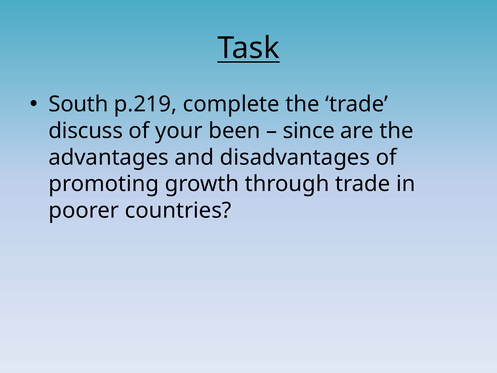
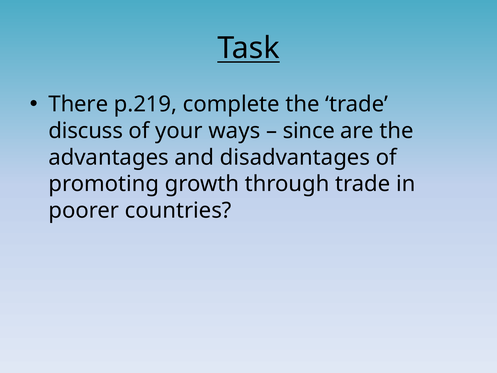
South: South -> There (78, 104)
been: been -> ways (234, 131)
